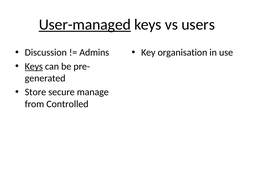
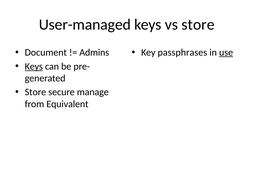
User-managed underline: present -> none (85, 25)
vs users: users -> store (198, 25)
Discussion: Discussion -> Document (46, 52)
organisation: organisation -> passphrases (182, 52)
use underline: none -> present (226, 52)
Controlled: Controlled -> Equivalent (67, 104)
